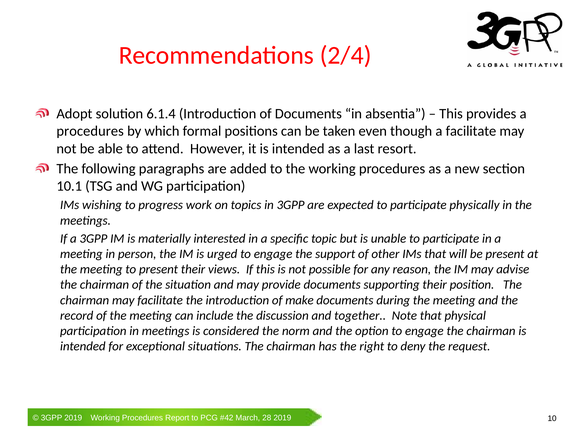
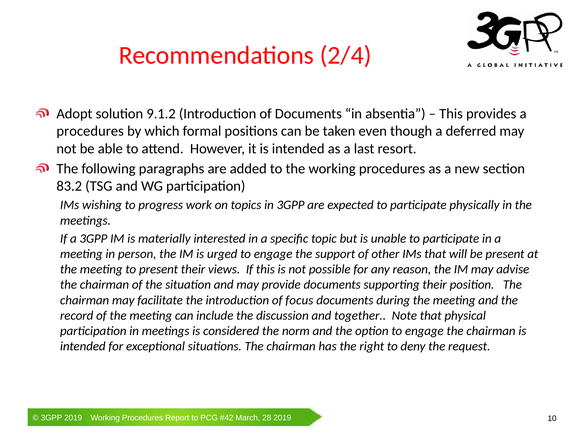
6.1.4: 6.1.4 -> 9.1.2 (161, 114)
a facilitate: facilitate -> deferred (471, 131)
10.1: 10.1 -> 83.2 (69, 186)
make: make -> focus (299, 300)
